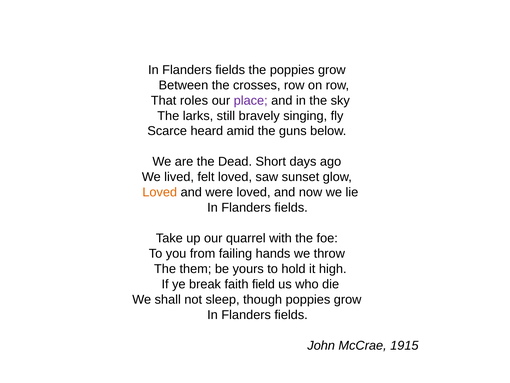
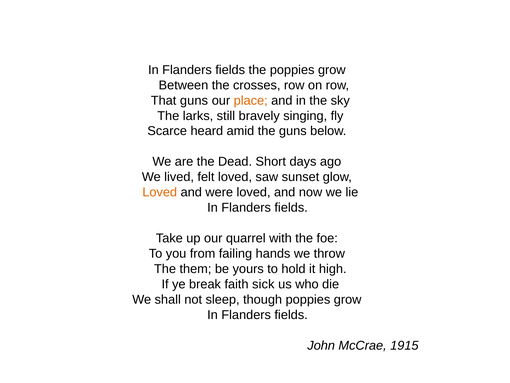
That roles: roles -> guns (194, 100)
place colour: purple -> orange (251, 100)
field: field -> sick (263, 284)
